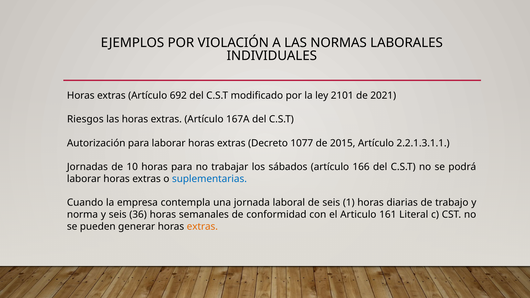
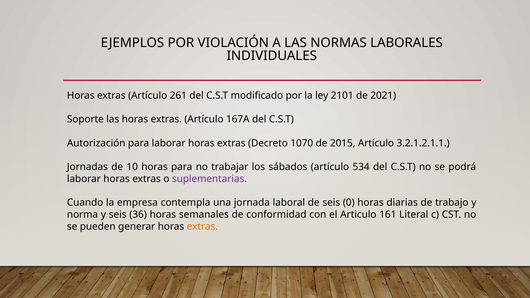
692: 692 -> 261 (178, 95)
Riesgos: Riesgos -> Soporte (85, 119)
1077: 1077 -> 1070 (302, 143)
2.2.1.3.1.1: 2.2.1.3.1.1 -> 3.2.1.2.1.1 (423, 143)
166: 166 -> 534 (361, 167)
suplementarias colour: blue -> purple (209, 179)
1: 1 -> 0 (349, 203)
